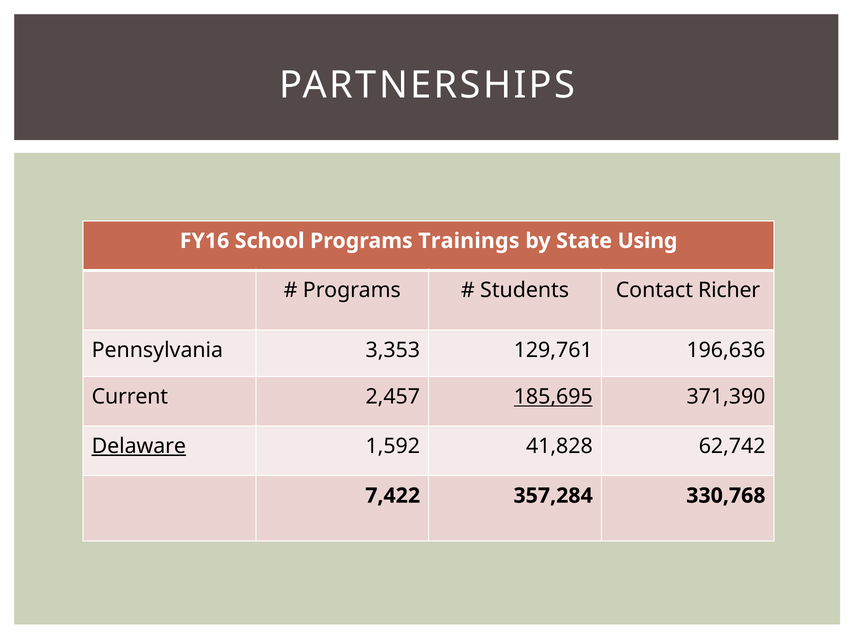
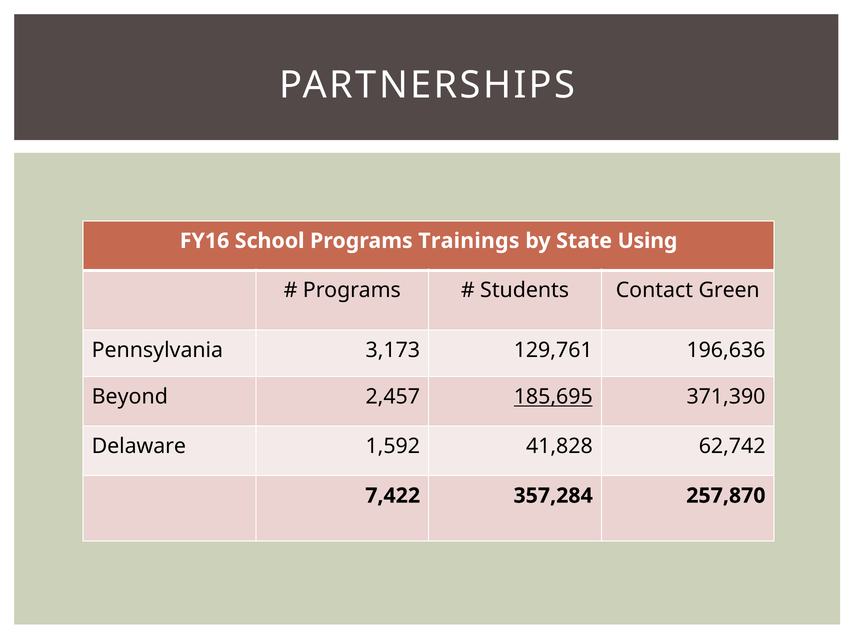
Richer: Richer -> Green (729, 290)
3,353: 3,353 -> 3,173 (393, 350)
Current: Current -> Beyond (130, 397)
Delaware underline: present -> none (139, 446)
330,768: 330,768 -> 257,870 (726, 496)
